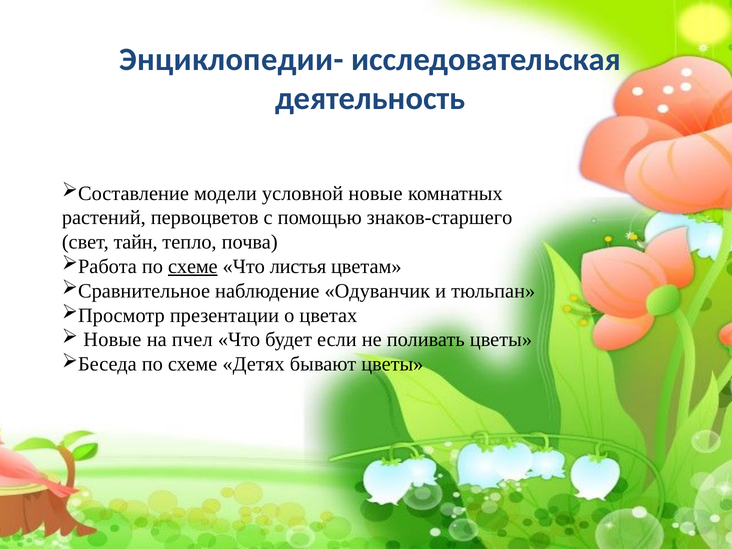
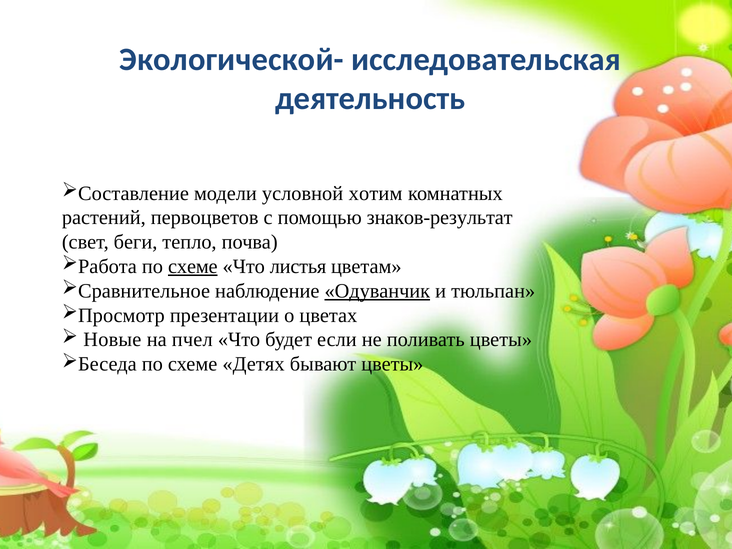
Энциклопедии-: Энциклопедии- -> Экологической- (232, 60)
условной новые: новые -> хотим (376, 193)
знаков-старшего: знаков-старшего -> знаков-результат (440, 218)
тайн: тайн -> беги (136, 242)
Одуванчик underline: none -> present (377, 291)
